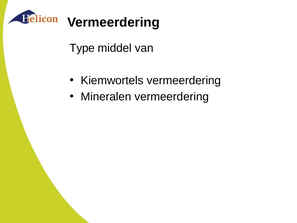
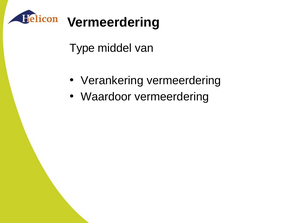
Kiemwortels: Kiemwortels -> Verankering (112, 80)
Mineralen: Mineralen -> Waardoor (106, 97)
